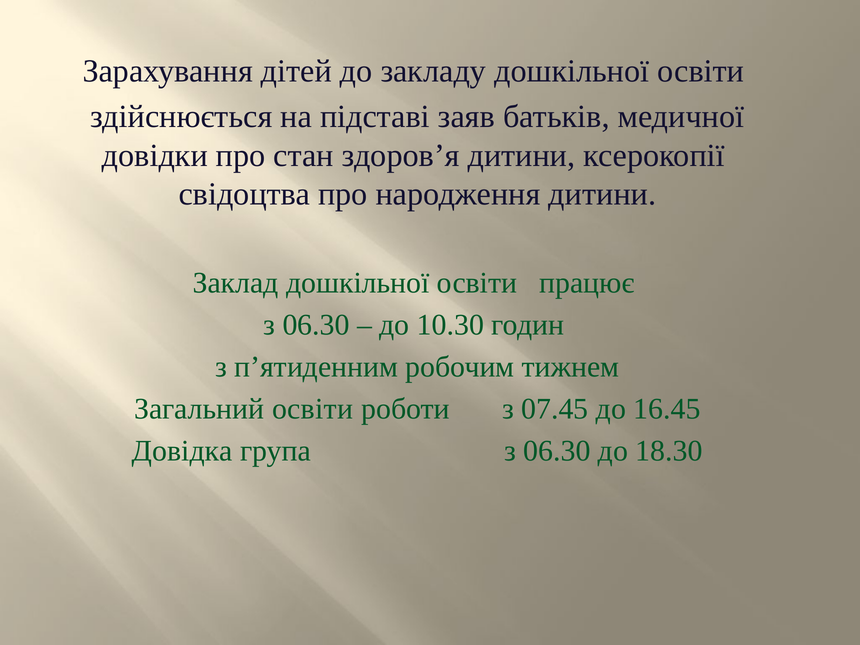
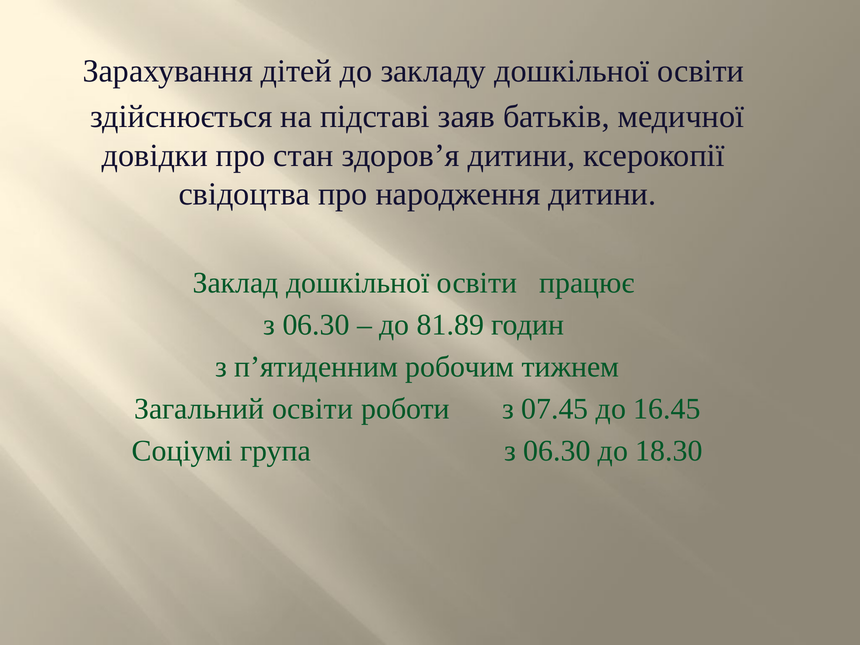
10.30: 10.30 -> 81.89 (450, 325)
Довідка: Довідка -> Соціумі (182, 451)
